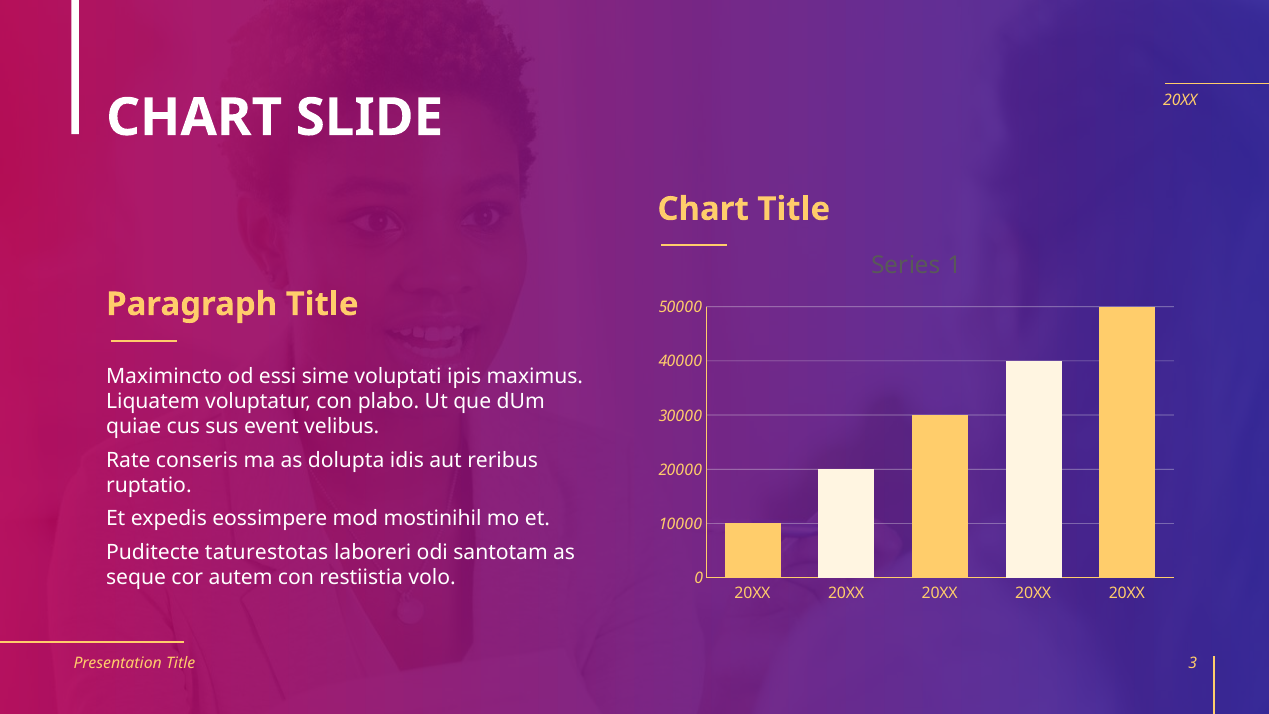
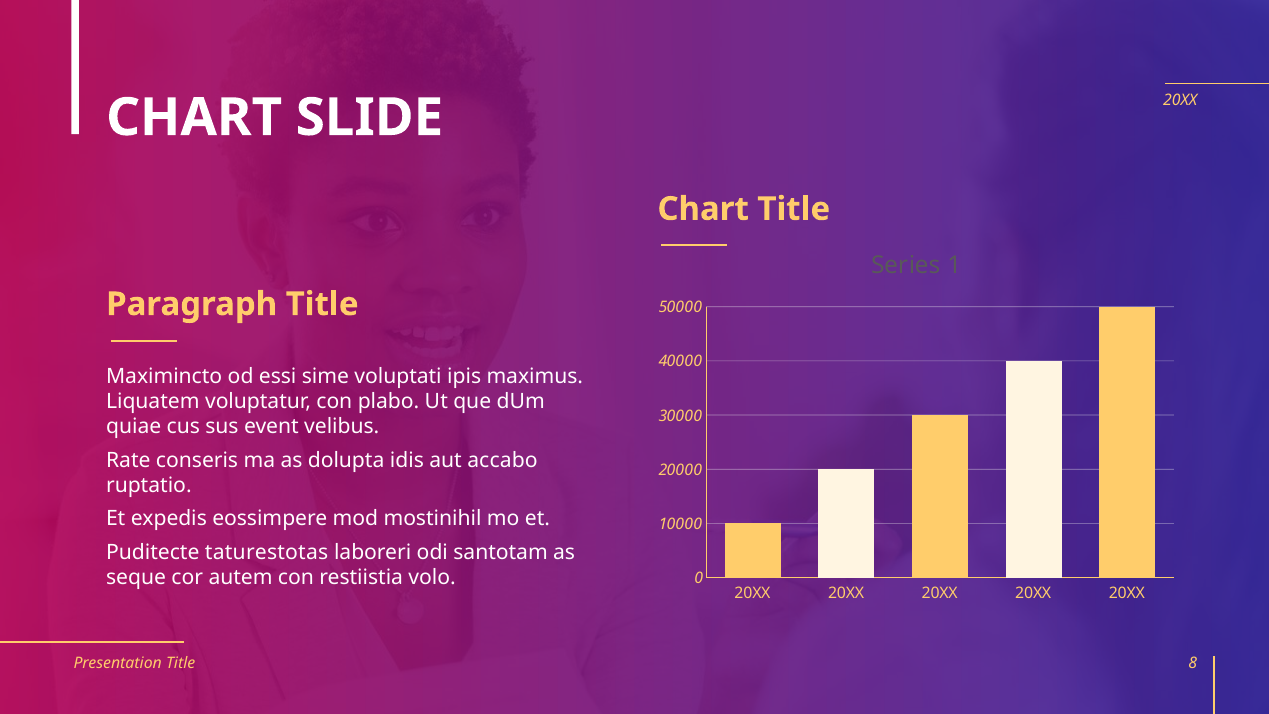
reribus: reribus -> accabo (502, 460)
3: 3 -> 8 (1193, 663)
